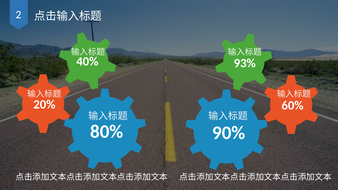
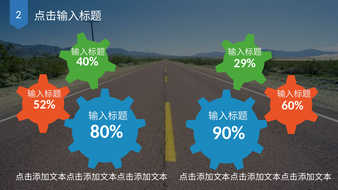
93%: 93% -> 29% (245, 63)
20%: 20% -> 52% (44, 104)
